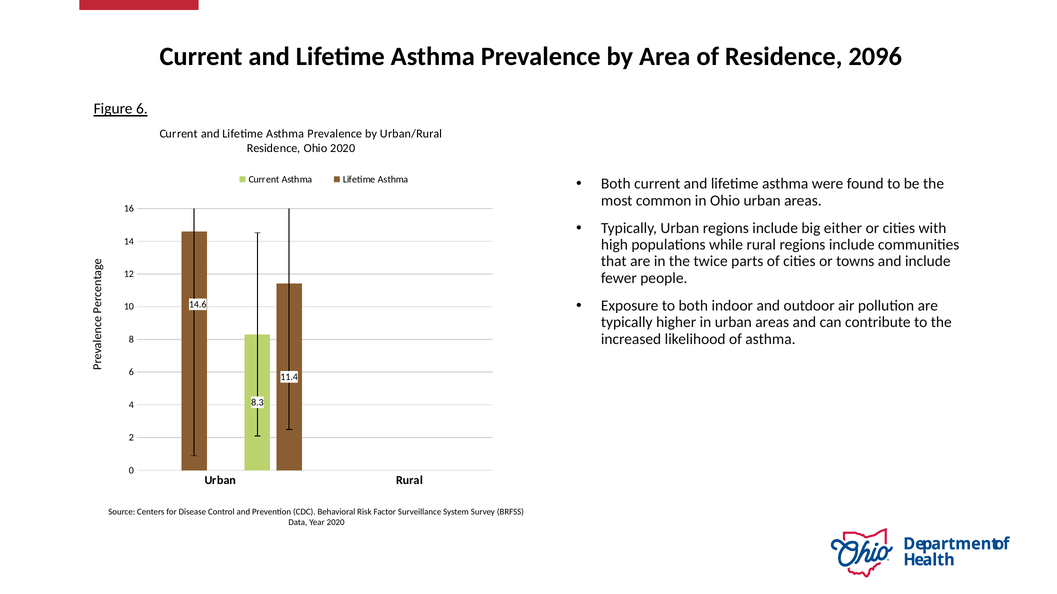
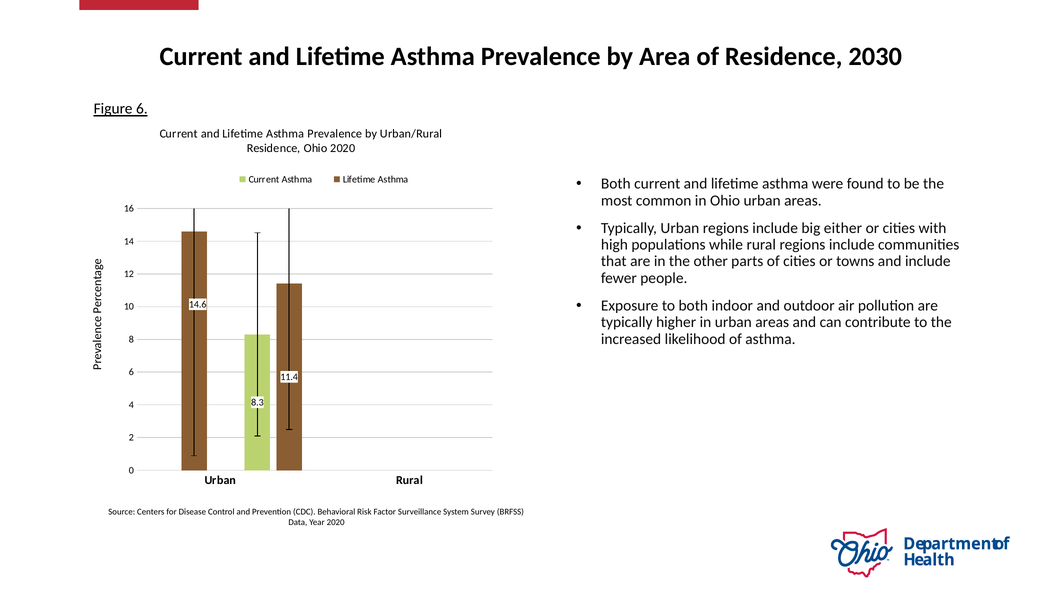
2096: 2096 -> 2030 (875, 57)
twice: twice -> other (711, 262)
